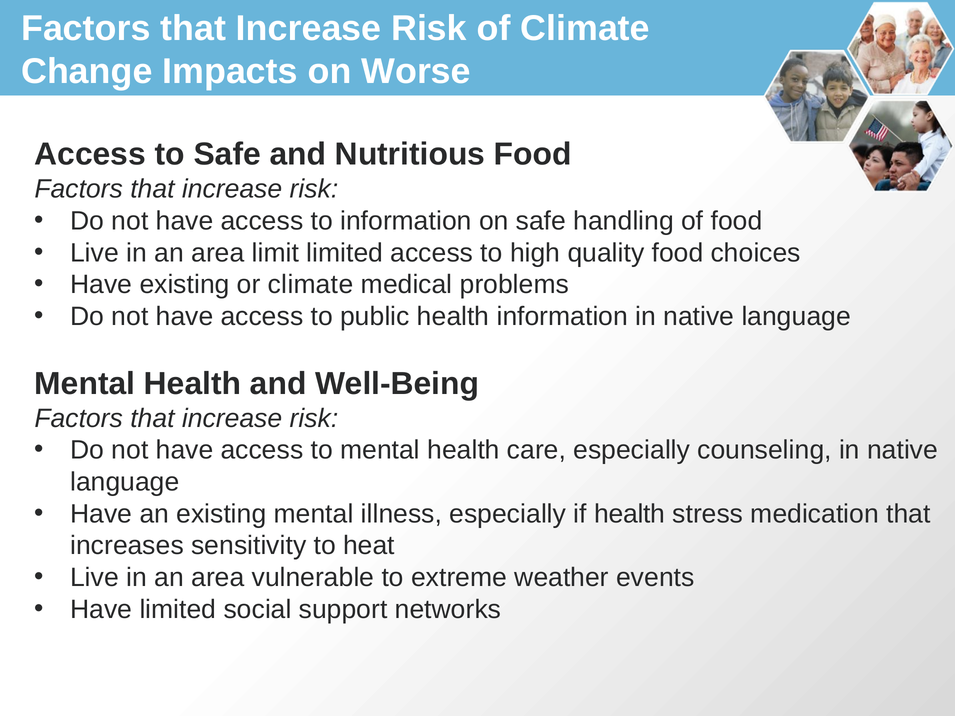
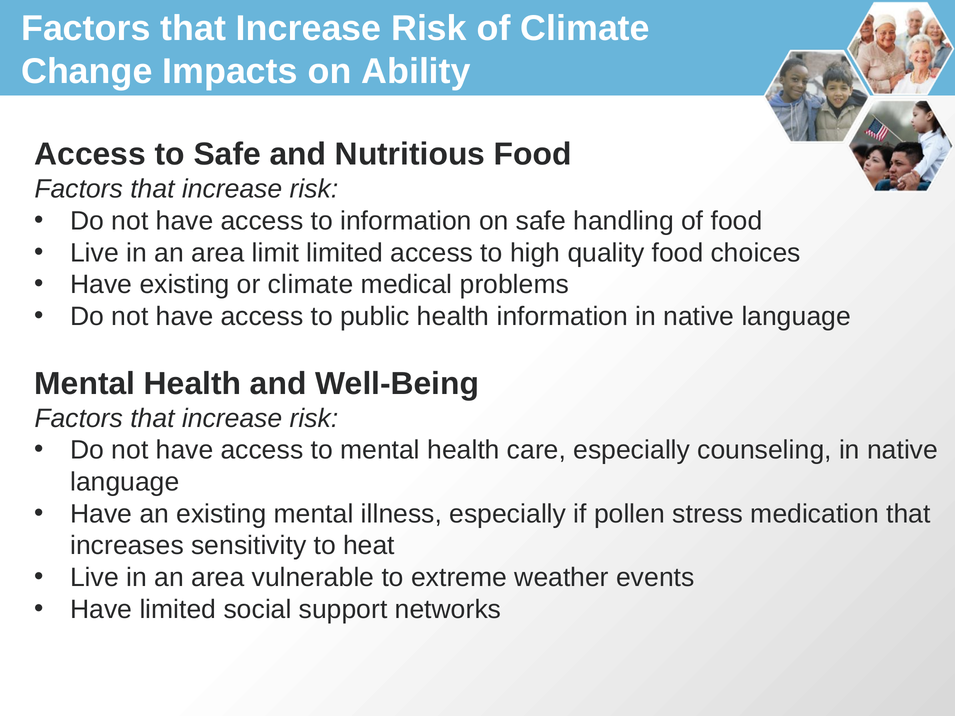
Worse: Worse -> Ability (416, 72)
if health: health -> pollen (630, 514)
